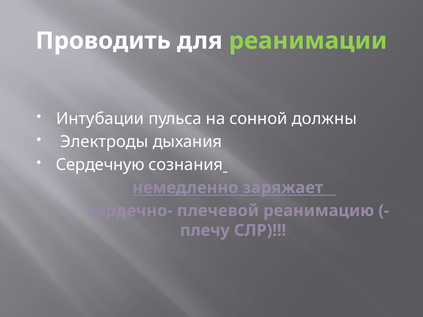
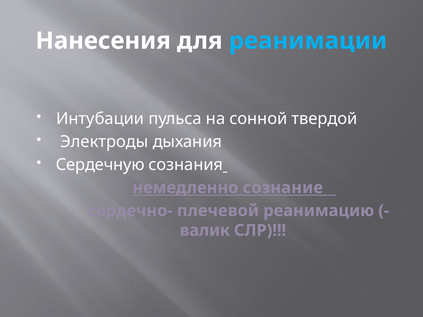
Проводить: Проводить -> Нанесения (103, 41)
реанимации colour: light green -> light blue (308, 41)
должны: должны -> твердой (324, 119)
заряжает: заряжает -> сознание (283, 188)
плечу: плечу -> валик (205, 231)
